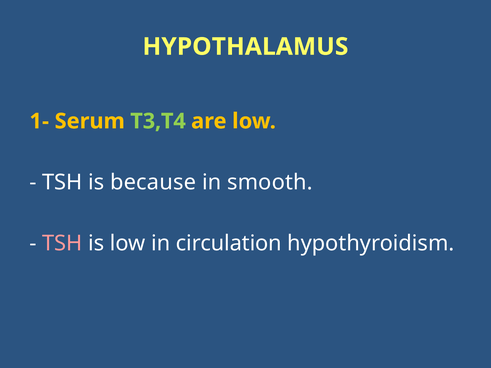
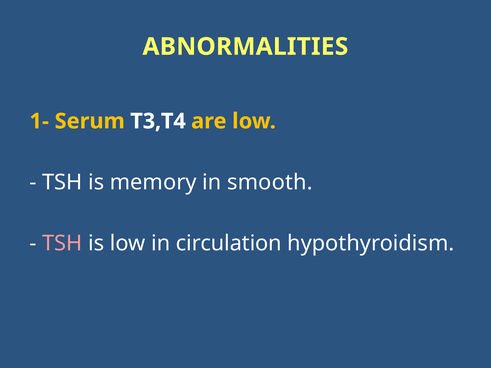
HYPOTHALAMUS: HYPOTHALAMUS -> ABNORMALITIES (245, 47)
T3,T4 colour: light green -> white (158, 121)
because: because -> memory (153, 182)
